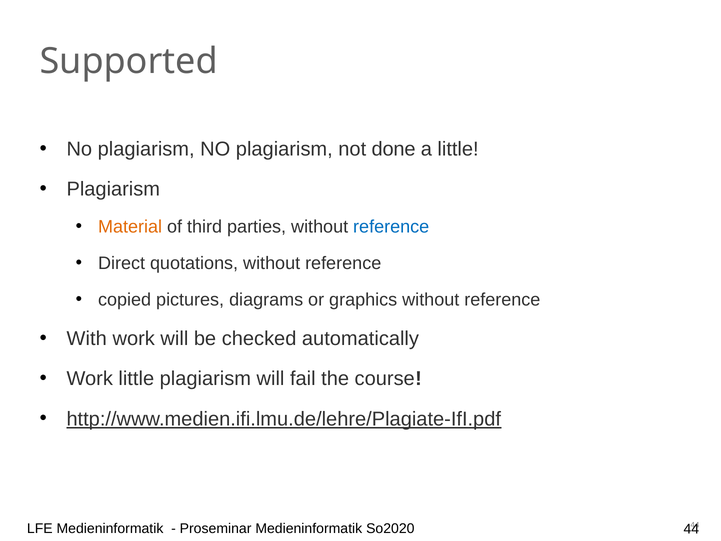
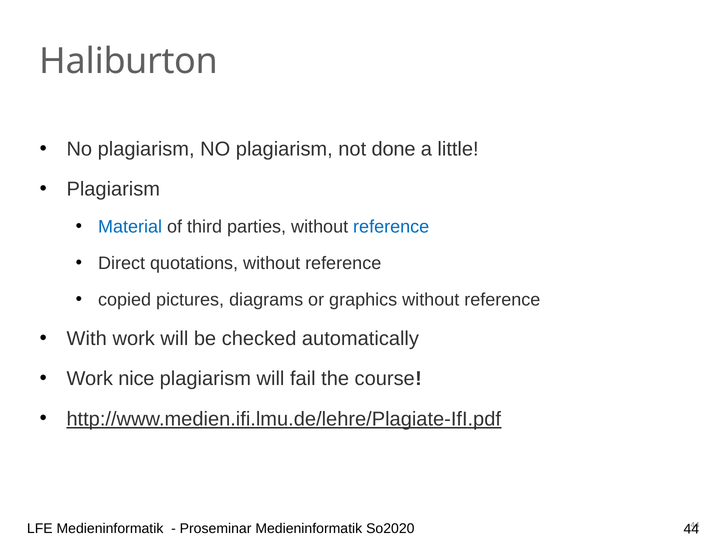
Supported: Supported -> Haliburton (129, 61)
Material colour: orange -> blue (130, 227)
Work little: little -> nice (136, 379)
